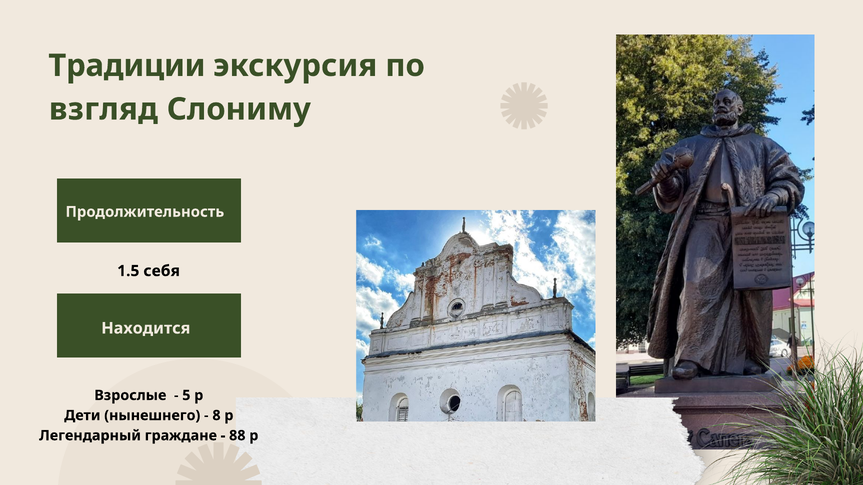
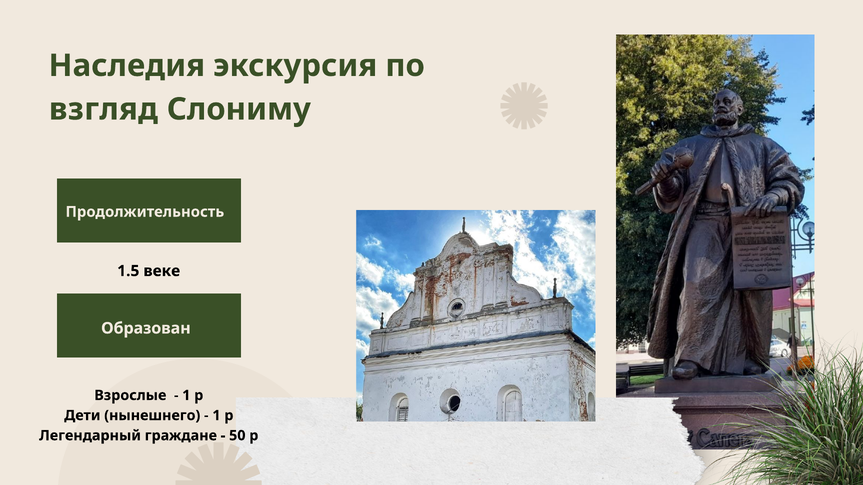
Традиции: Традиции -> Наследия (127, 66)
себя: себя -> веке (162, 271)
Находится: Находится -> Образован (146, 329)
5: 5 -> 1 (186, 396)
8: 8 -> 1 (216, 416)
88: 88 -> 50 (237, 436)
